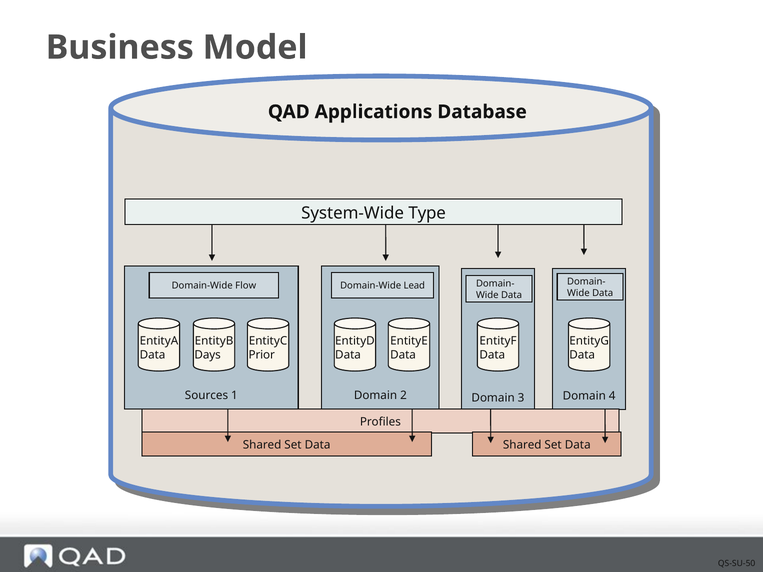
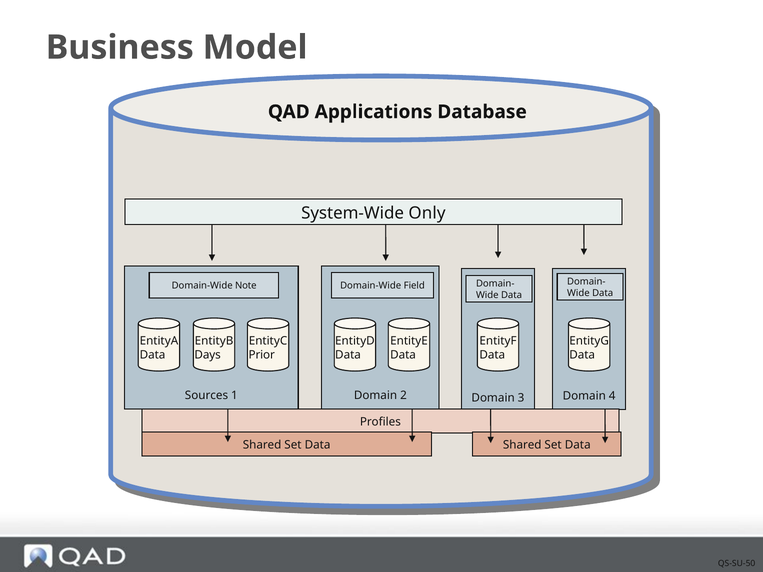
Type: Type -> Only (427, 213)
Flow: Flow -> Note (246, 286)
Lead: Lead -> Field (414, 286)
